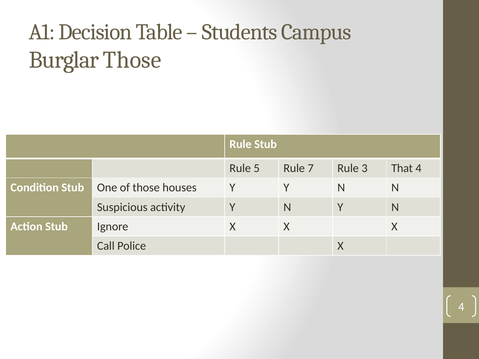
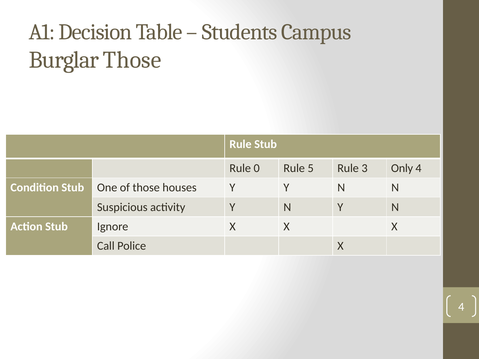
5: 5 -> 0 (257, 168)
7: 7 -> 5 (311, 168)
That: That -> Only (402, 168)
